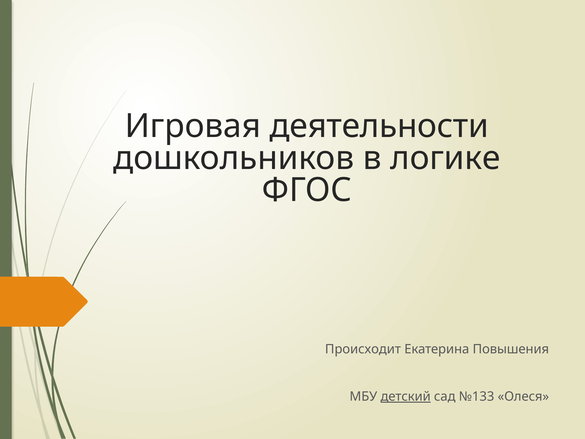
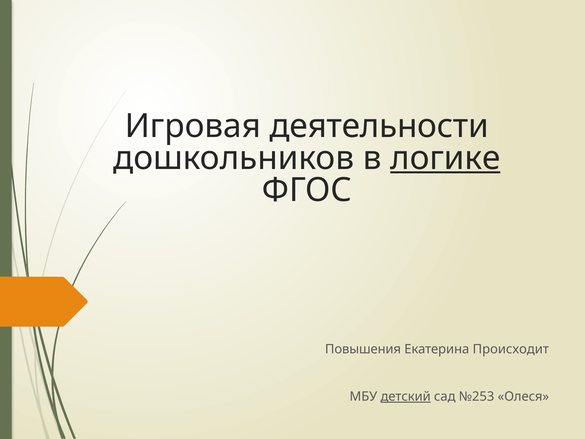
логике underline: none -> present (445, 158)
Происходит: Происходит -> Повышения (363, 349)
Повышения: Повышения -> Происходит (511, 349)
№133: №133 -> №253 (477, 396)
